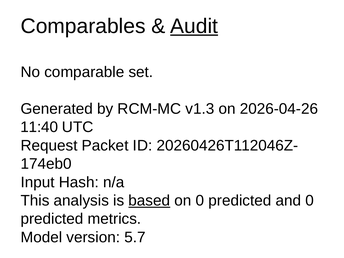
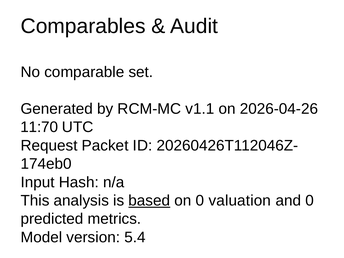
Audit underline: present -> none (194, 26)
v1.3: v1.3 -> v1.1 (200, 109)
11:40: 11:40 -> 11:70 (39, 127)
on 0 predicted: predicted -> valuation (240, 201)
5.7: 5.7 -> 5.4 (135, 237)
